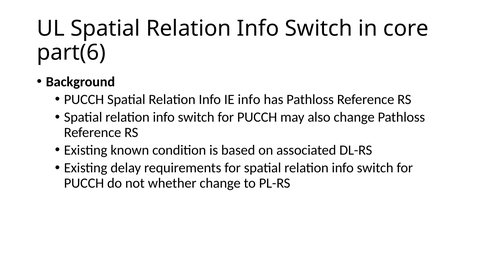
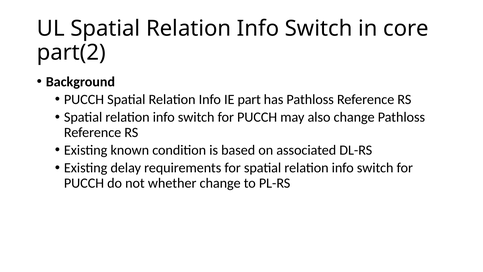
part(6: part(6 -> part(2 (71, 53)
IE info: info -> part (249, 99)
